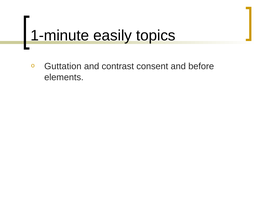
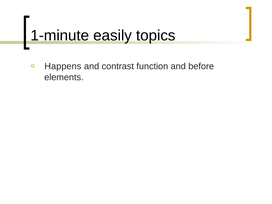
Guttation: Guttation -> Happens (63, 66)
consent: consent -> function (152, 66)
